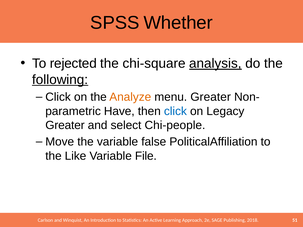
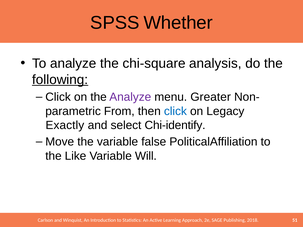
To rejected: rejected -> analyze (73, 64)
analysis underline: present -> none (215, 64)
Analyze colour: orange -> purple (130, 97)
Have: Have -> From (119, 111)
Greater: Greater -> Exactly (65, 125)
Chi-people: Chi-people -> Chi-identify (175, 125)
File: File -> Will (146, 156)
